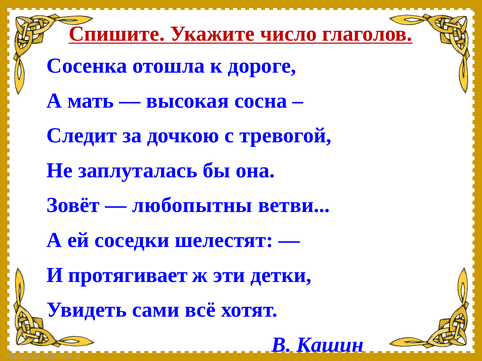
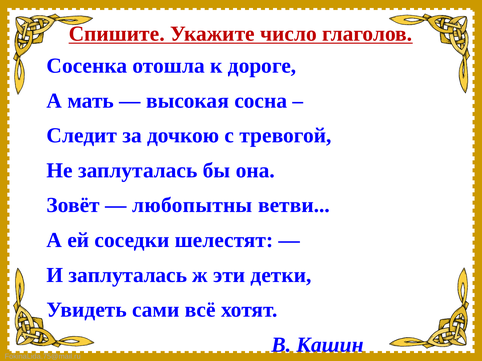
И протягивает: протягивает -> заплуталась (128, 275)
